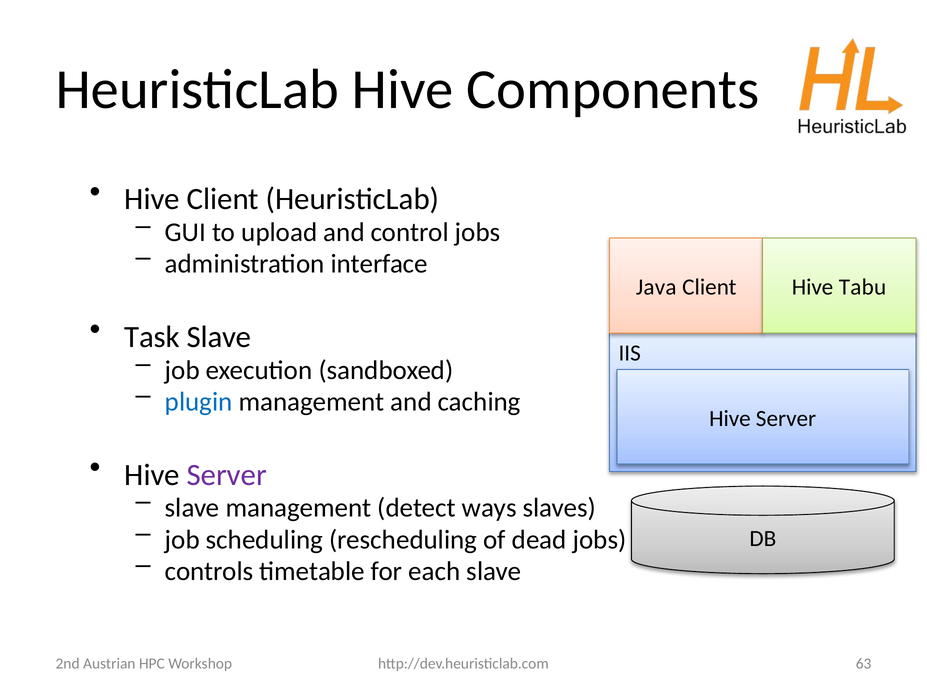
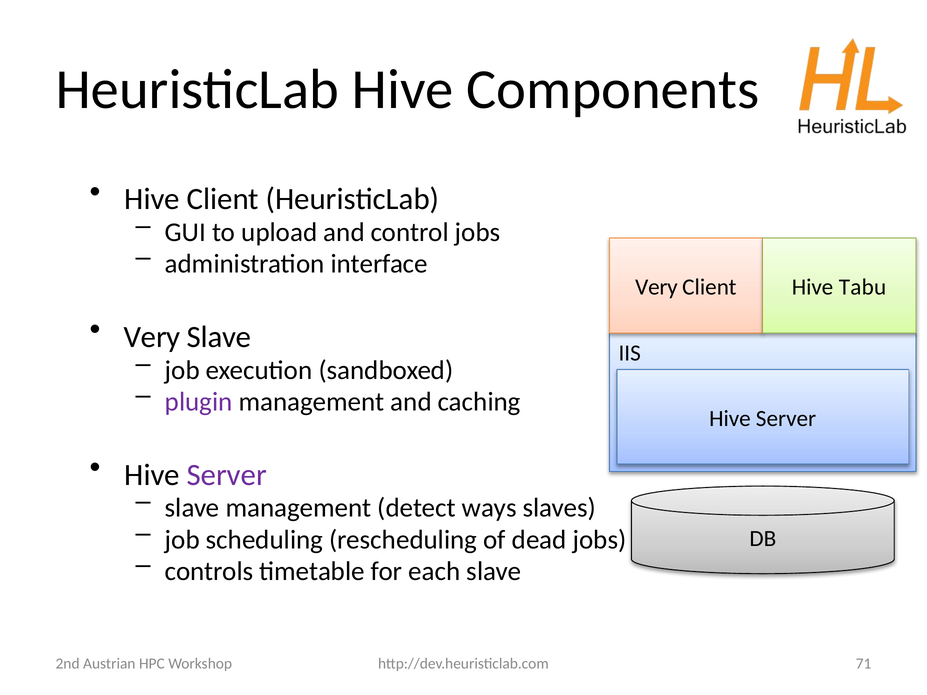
Java: Java -> Very (656, 287)
Task: Task -> Very (152, 337)
plugin colour: blue -> purple (199, 402)
63: 63 -> 71 (864, 664)
